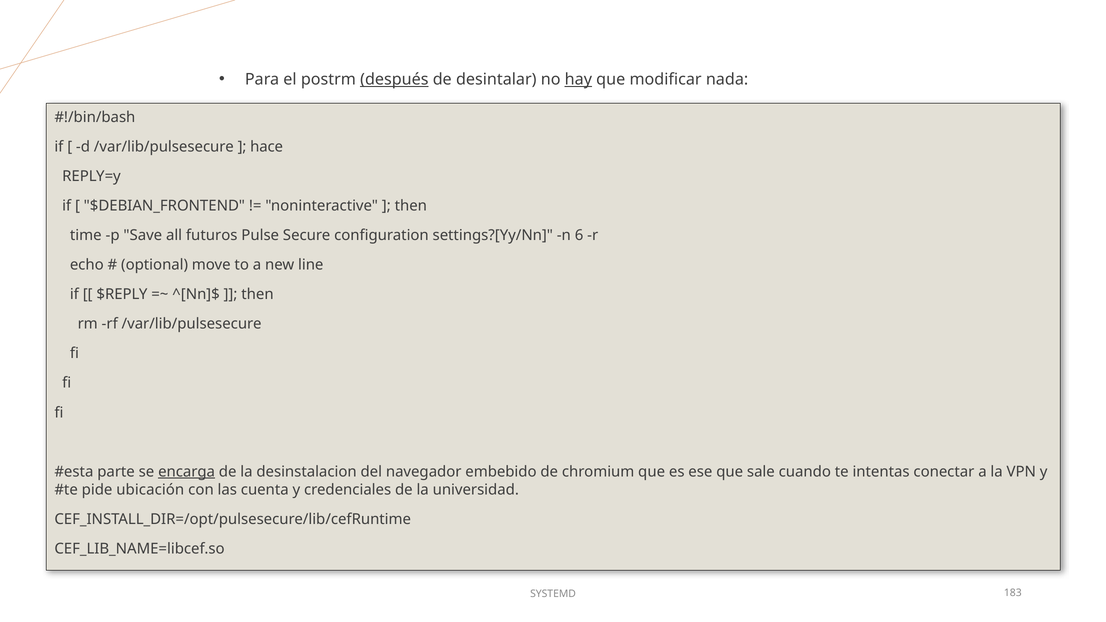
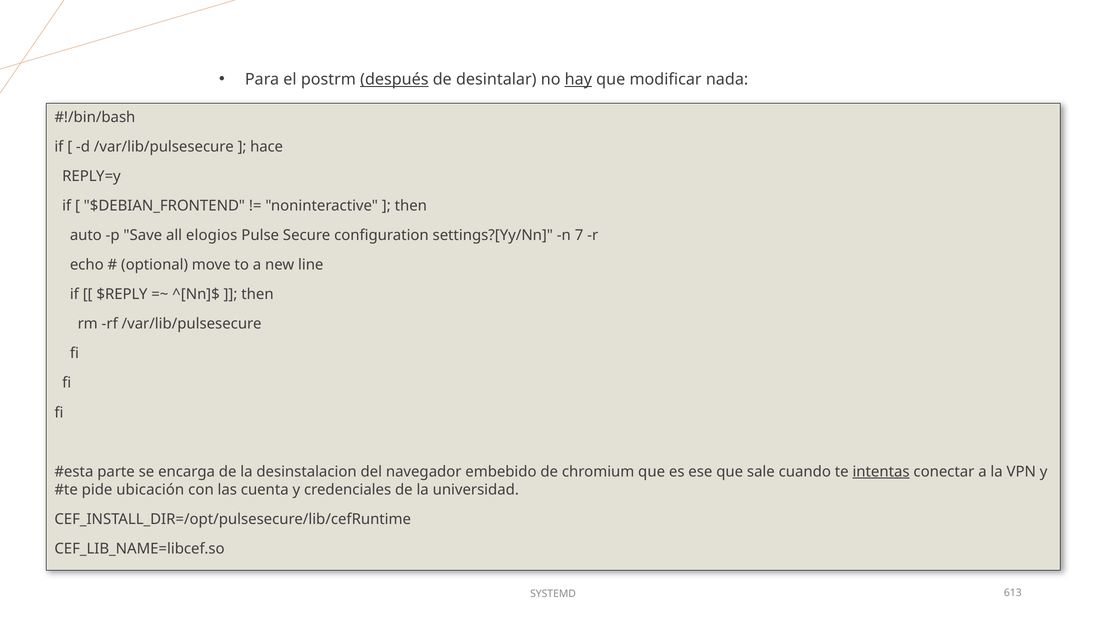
time: time -> auto (86, 236)
futuros: futuros -> elogios (212, 236)
6: 6 -> 7 (579, 236)
encarga underline: present -> none (187, 472)
intentas underline: none -> present (881, 472)
183: 183 -> 613 (1013, 593)
